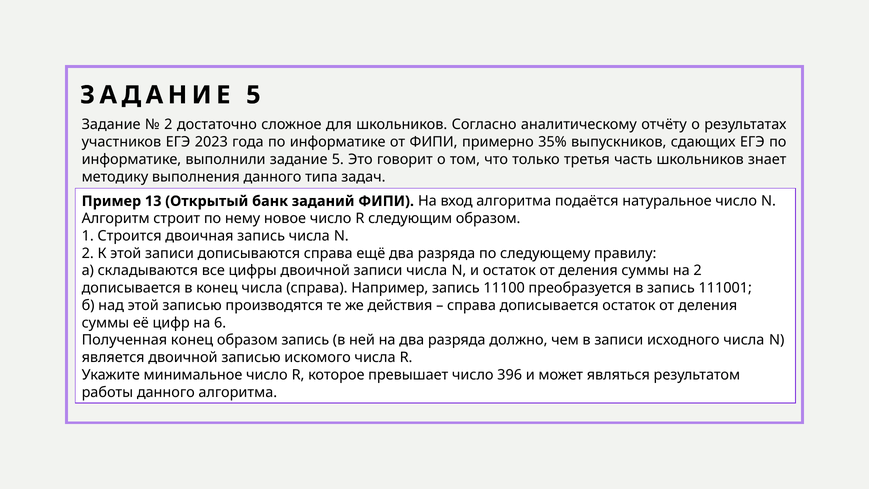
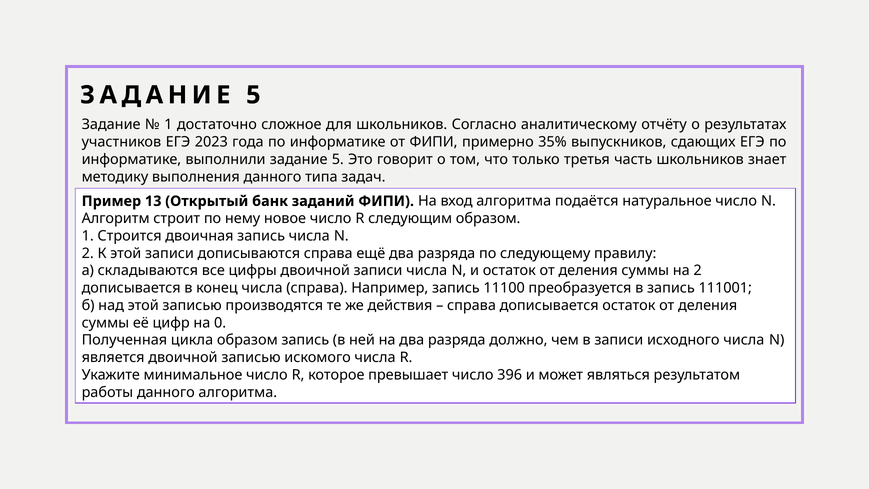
2: 2 -> 1 (168, 125)
6: 6 -> 0 (220, 323)
Полученная конец: конец -> цикла (192, 340)
